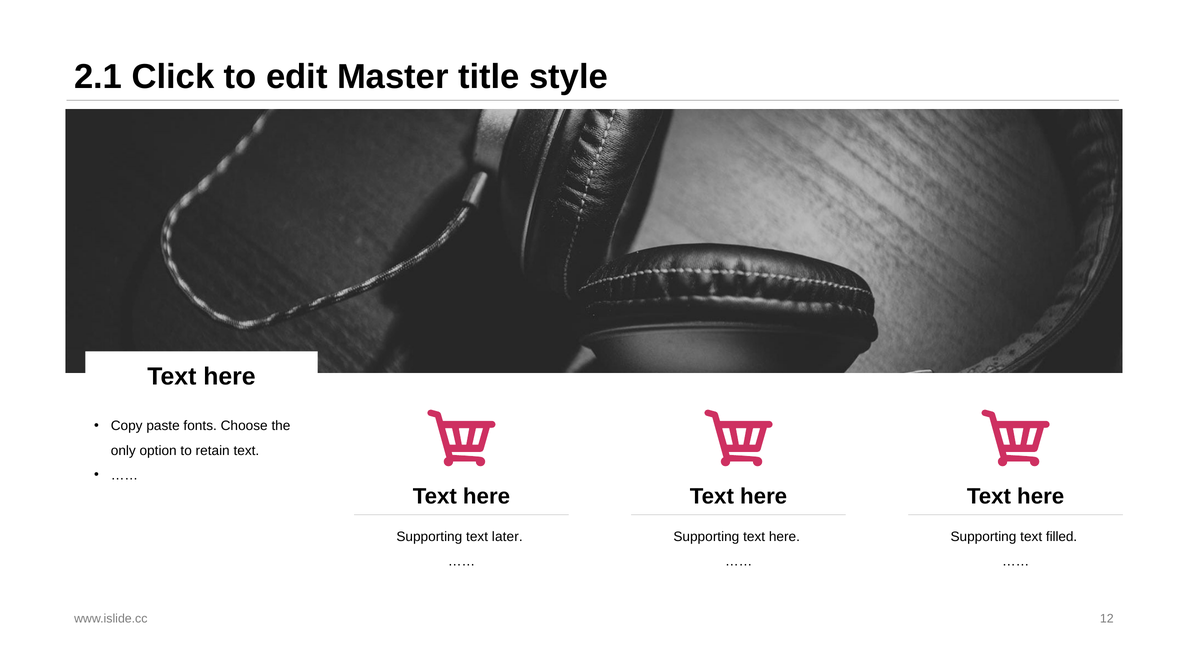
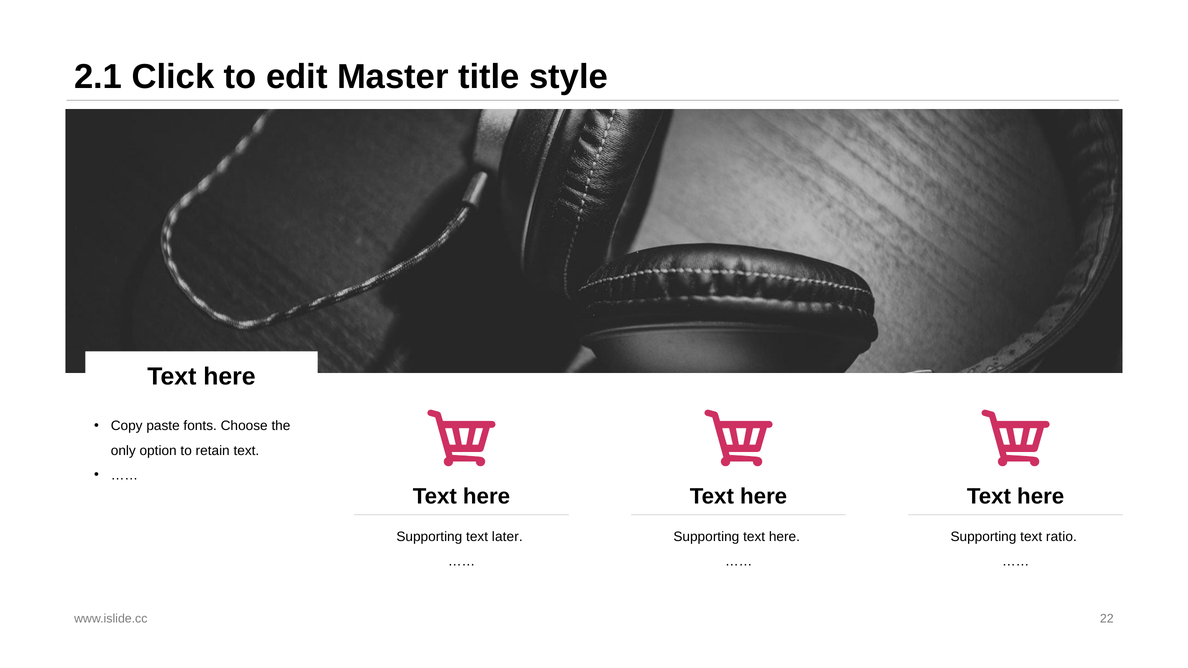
filled: filled -> ratio (1061, 537)
12: 12 -> 22 (1107, 619)
